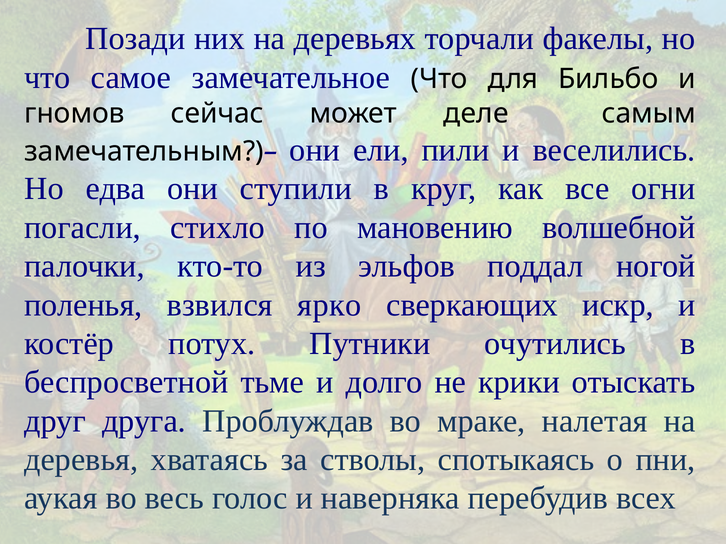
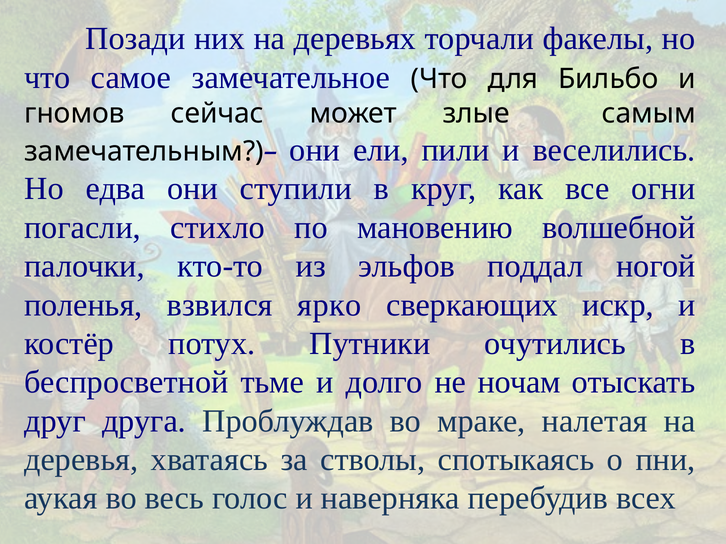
деле: деле -> злые (476, 114)
крики: крики -> ночам (519, 383)
